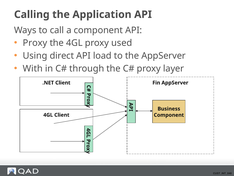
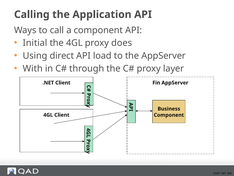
Proxy: Proxy -> Initial (35, 43)
used: used -> does (122, 43)
